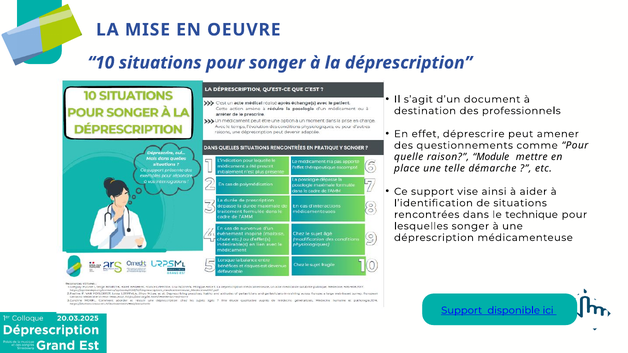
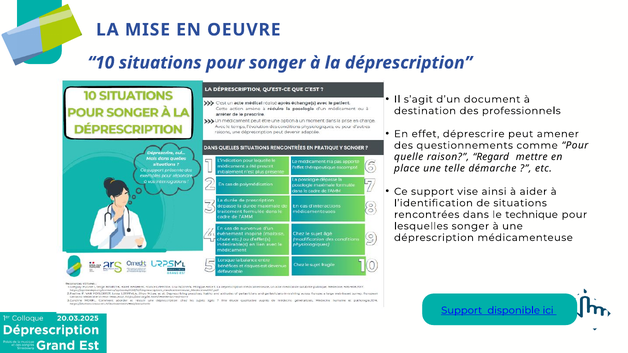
Module: Module -> Regard (491, 157)
